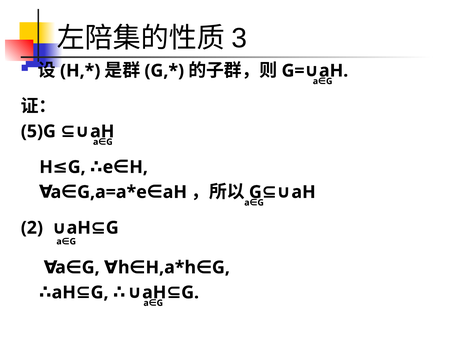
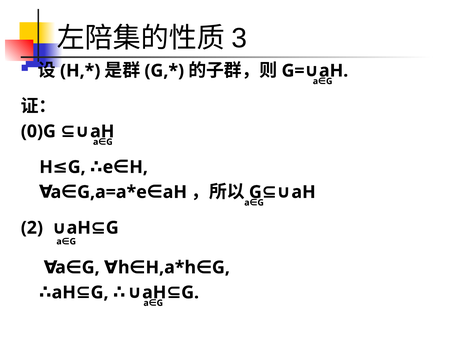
5)G: 5)G -> 0)G (38, 131)
